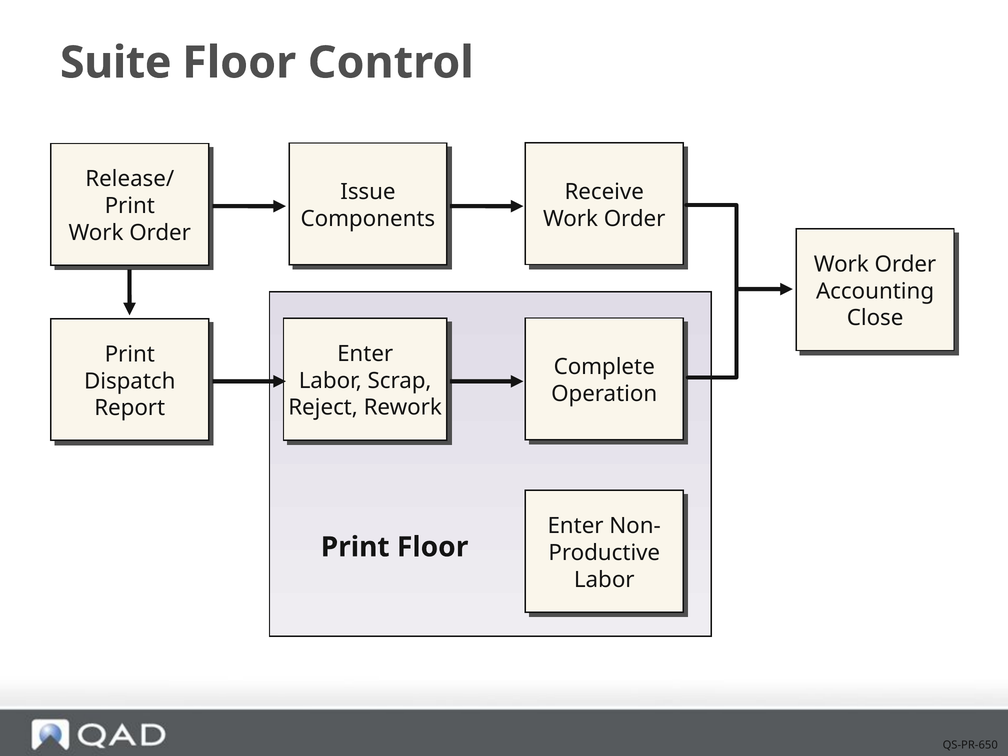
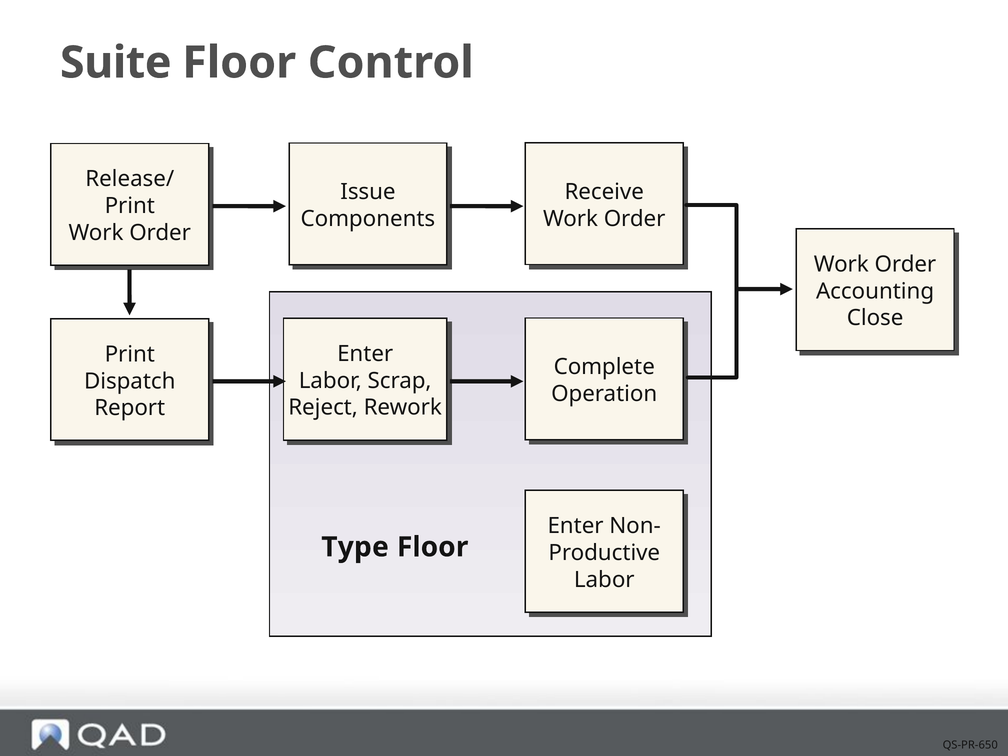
Print: Print -> Type (355, 547)
